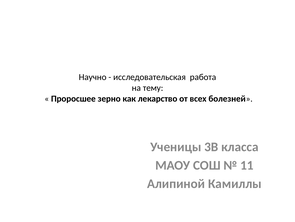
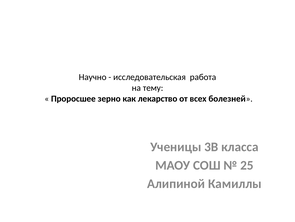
11: 11 -> 25 (247, 165)
